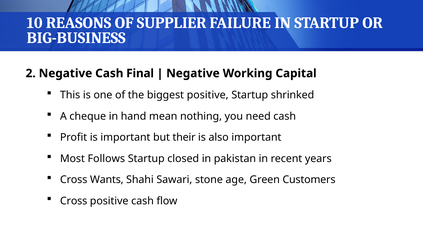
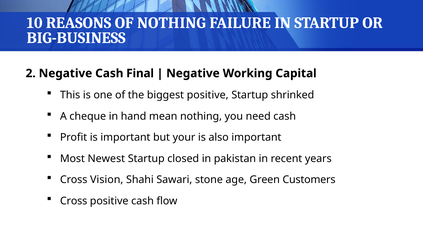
OF SUPPLIER: SUPPLIER -> NOTHING (171, 23)
their: their -> your (184, 137)
Follows: Follows -> Newest (106, 159)
Wants: Wants -> Vision (107, 180)
